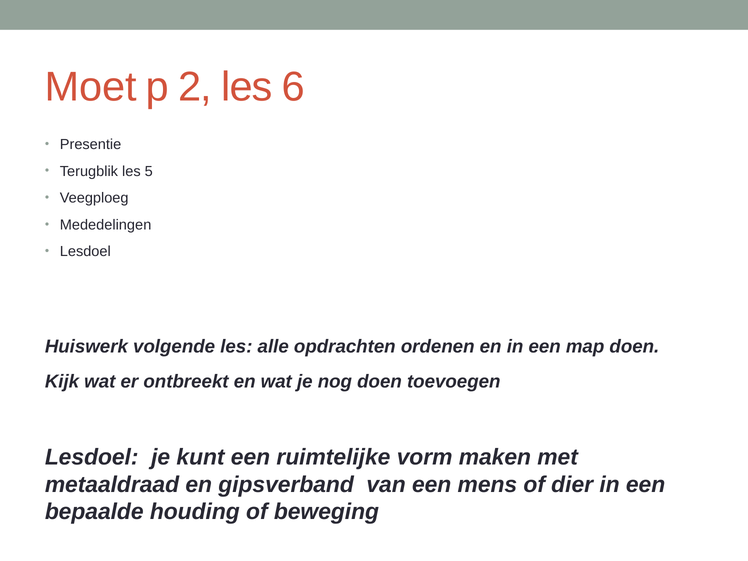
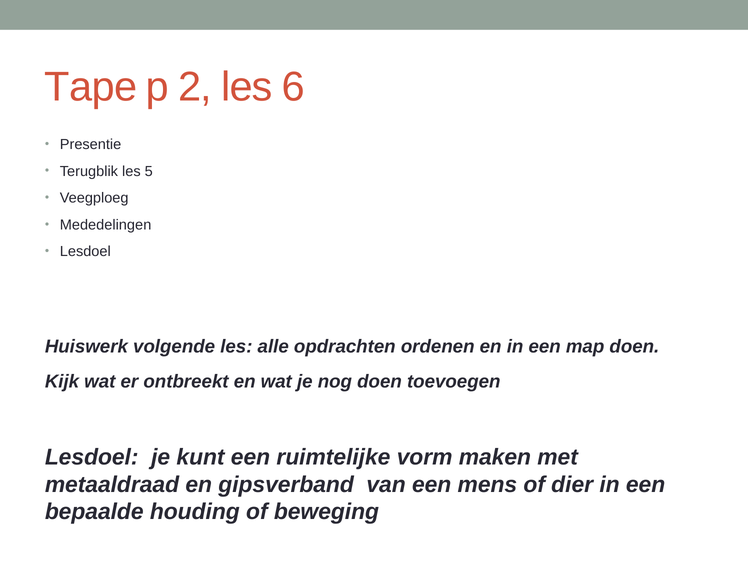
Moet: Moet -> Tape (91, 87)
